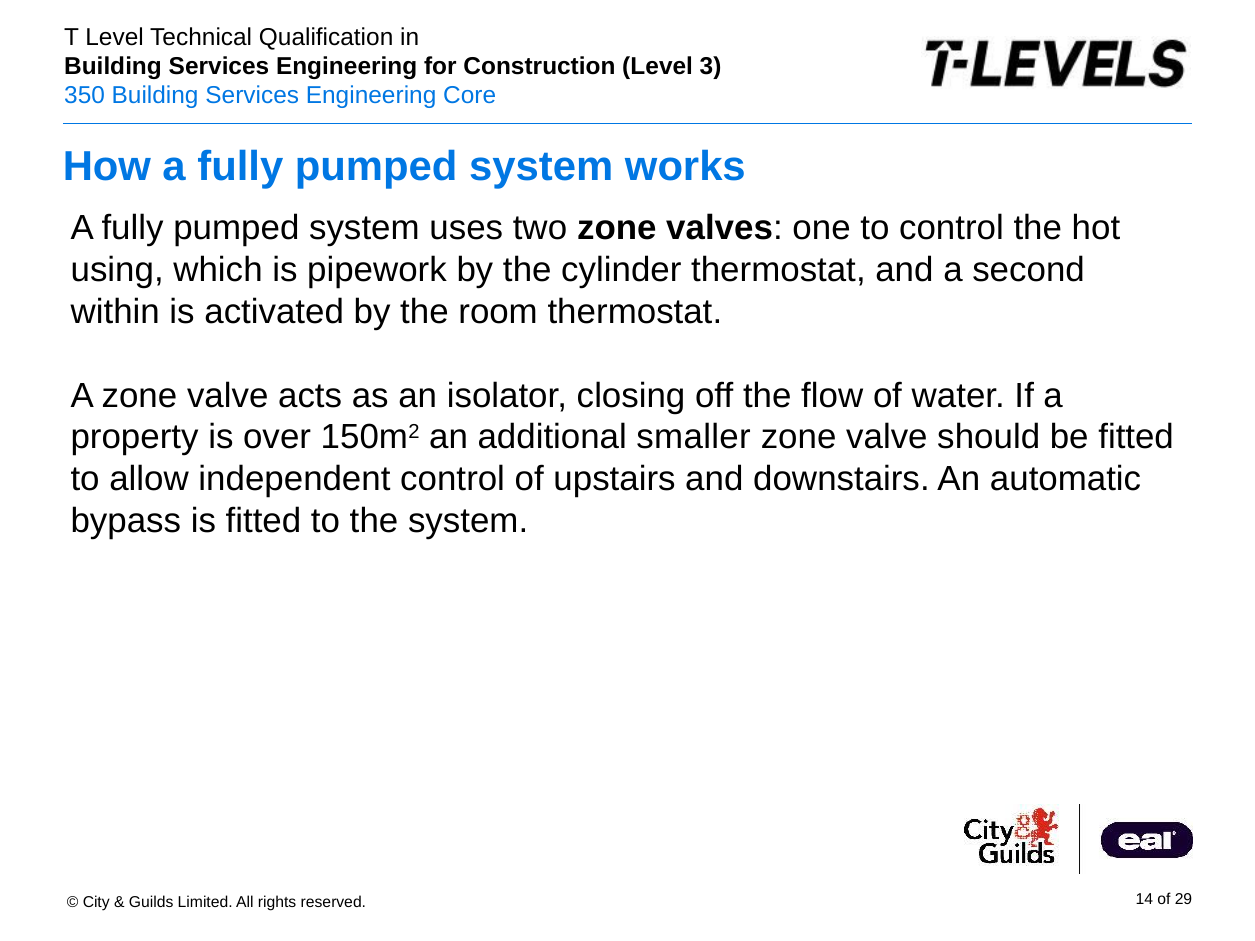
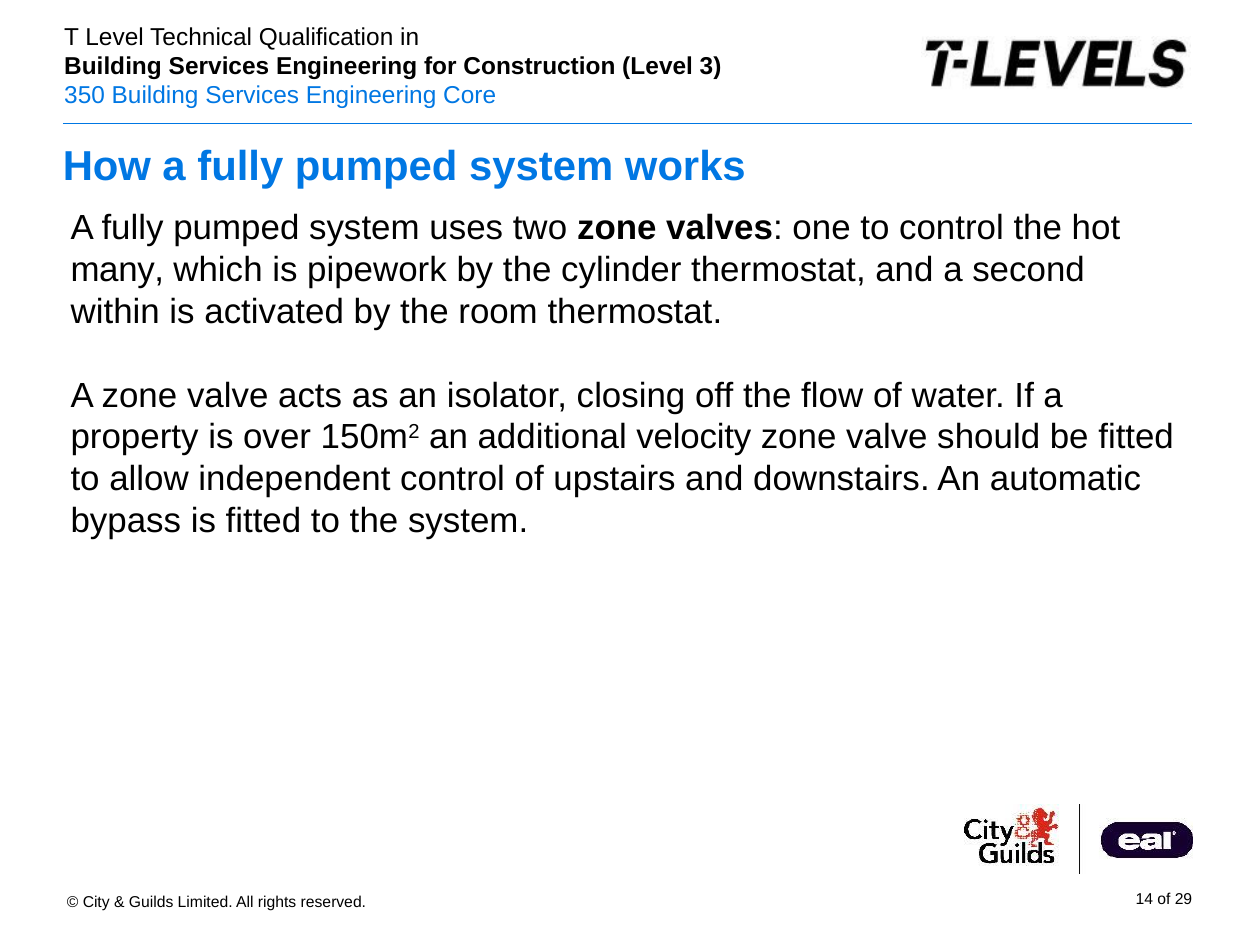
using: using -> many (117, 270)
smaller: smaller -> velocity (694, 438)
